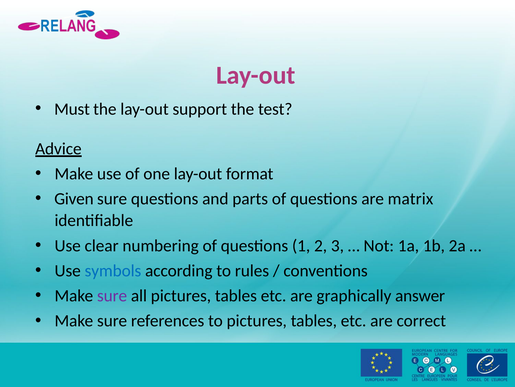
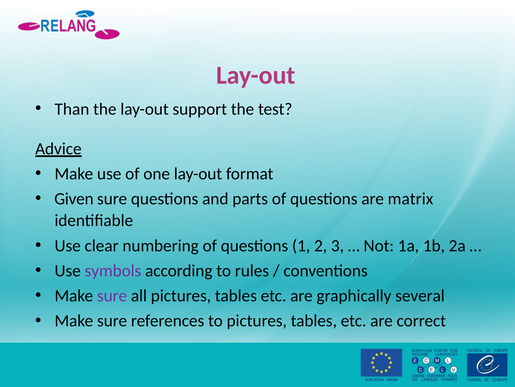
Must: Must -> Than (72, 109)
symbols colour: blue -> purple (113, 270)
answer: answer -> several (420, 295)
